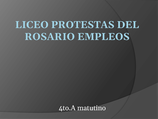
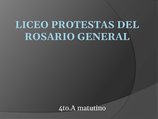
EMPLEOS: EMPLEOS -> GENERAL (103, 37)
